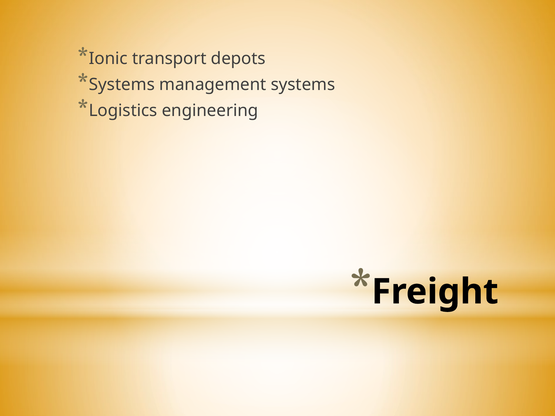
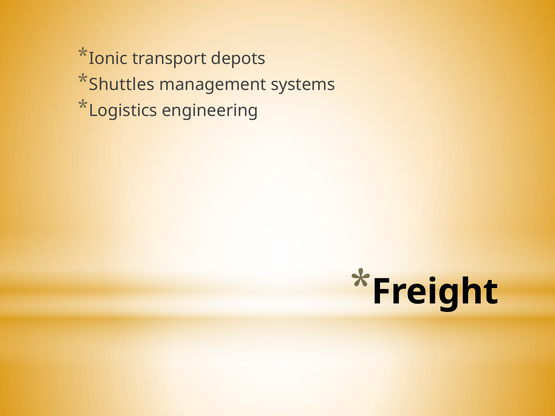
Systems: Systems -> Shuttles (122, 85)
